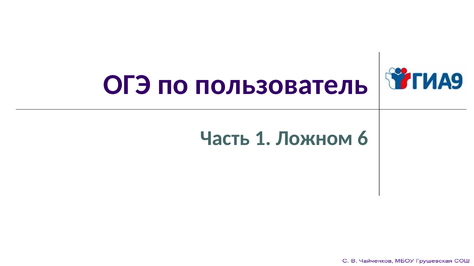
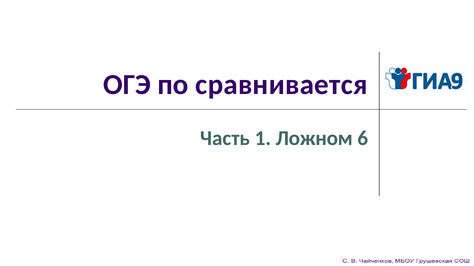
пользователь: пользователь -> сравнивается (281, 85)
